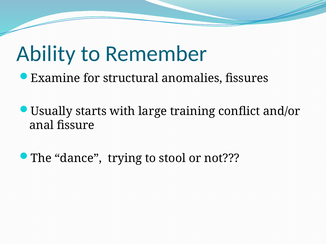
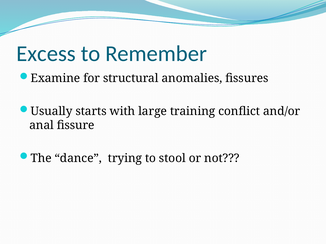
Ability: Ability -> Excess (46, 54)
